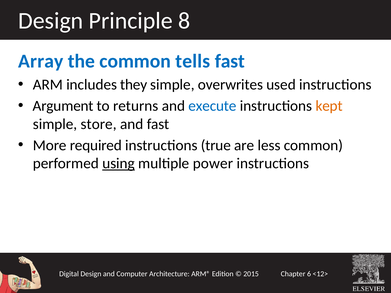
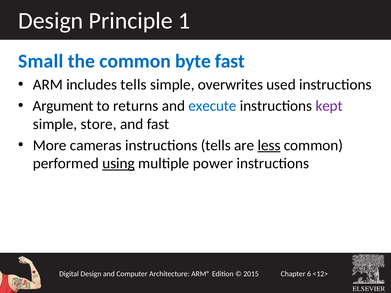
8: 8 -> 1 (184, 21)
Array: Array -> Small (41, 61)
tells: tells -> byte (193, 61)
includes they: they -> tells (134, 85)
kept colour: orange -> purple (329, 106)
required: required -> cameras (96, 145)
instructions true: true -> tells (216, 145)
less underline: none -> present (269, 145)
